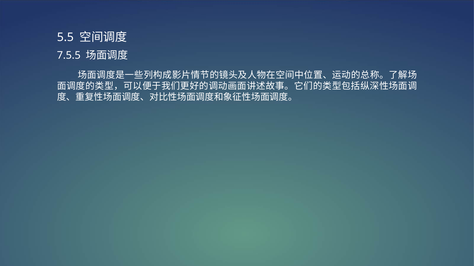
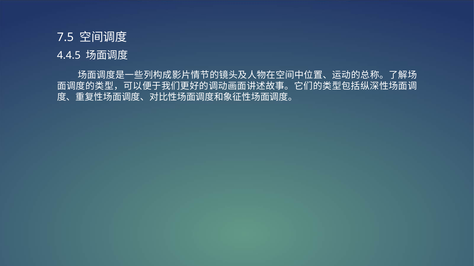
5.5: 5.5 -> 7.5 (65, 37)
7.5.5: 7.5.5 -> 4.4.5 (69, 56)
